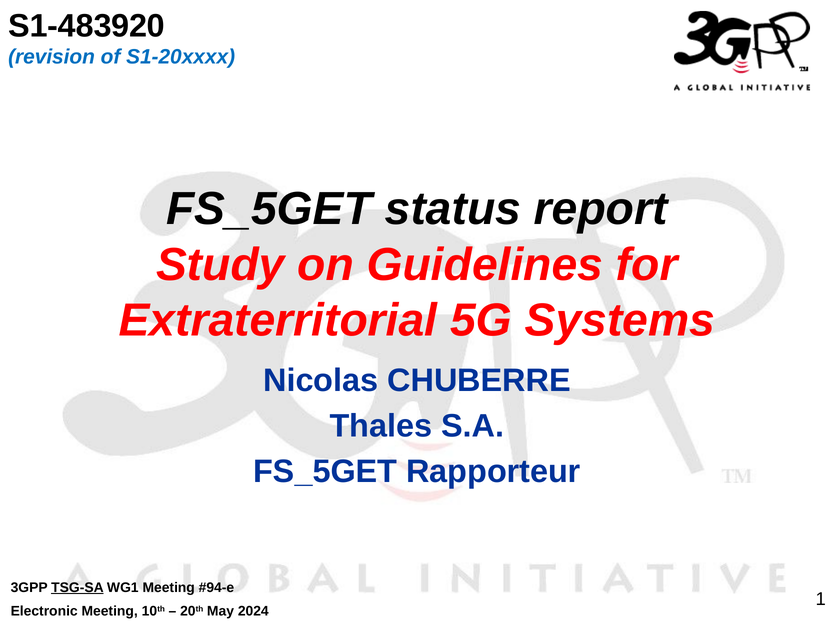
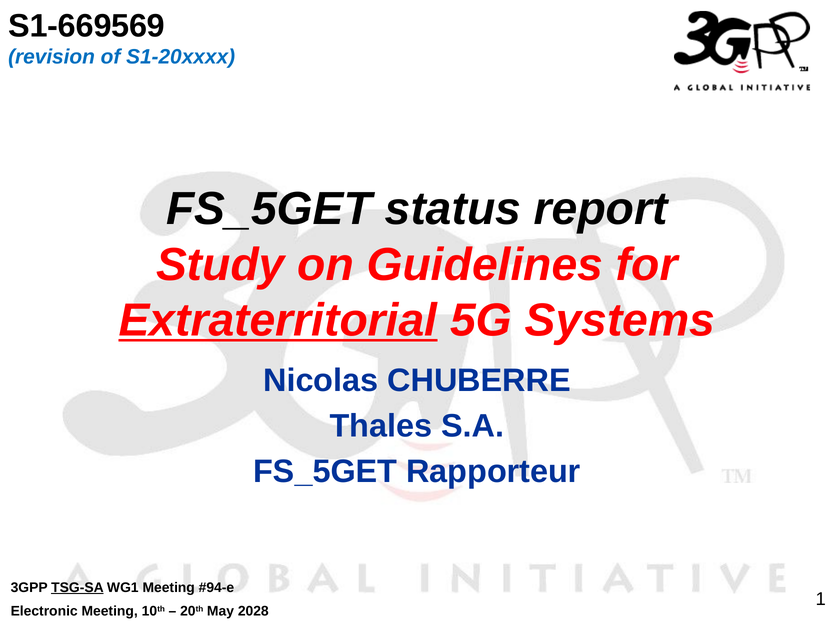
S1-483920: S1-483920 -> S1-669569 (87, 26)
Extraterritorial underline: none -> present (278, 320)
2024: 2024 -> 2028 (253, 611)
